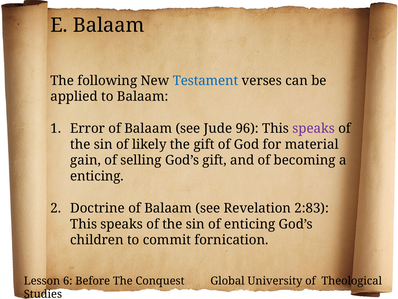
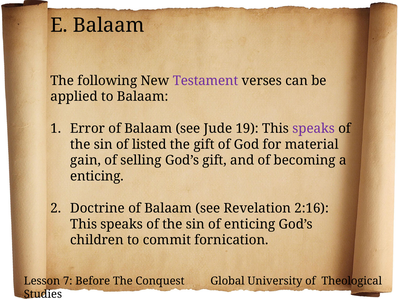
Testament colour: blue -> purple (206, 80)
96: 96 -> 19 (247, 128)
likely: likely -> listed (149, 144)
2:83: 2:83 -> 2:16 (312, 208)
6: 6 -> 7 (68, 280)
